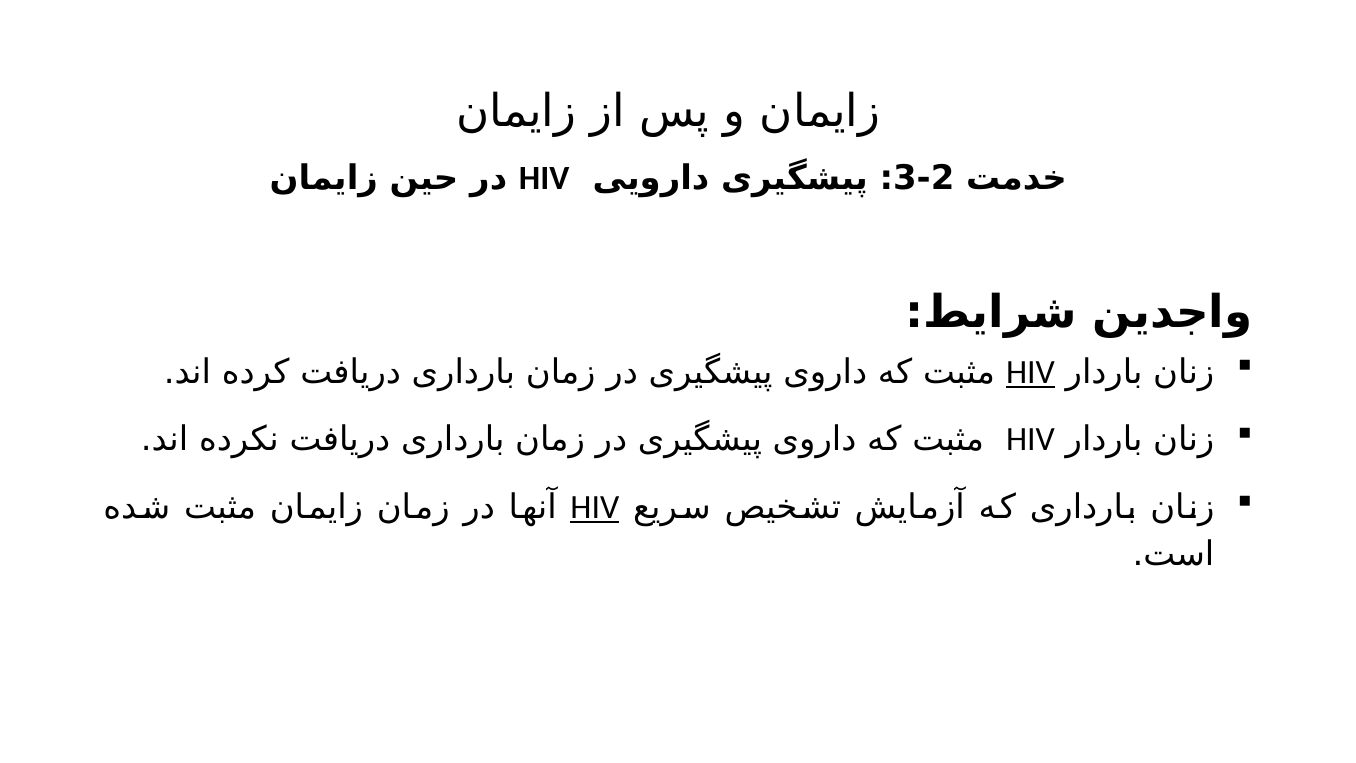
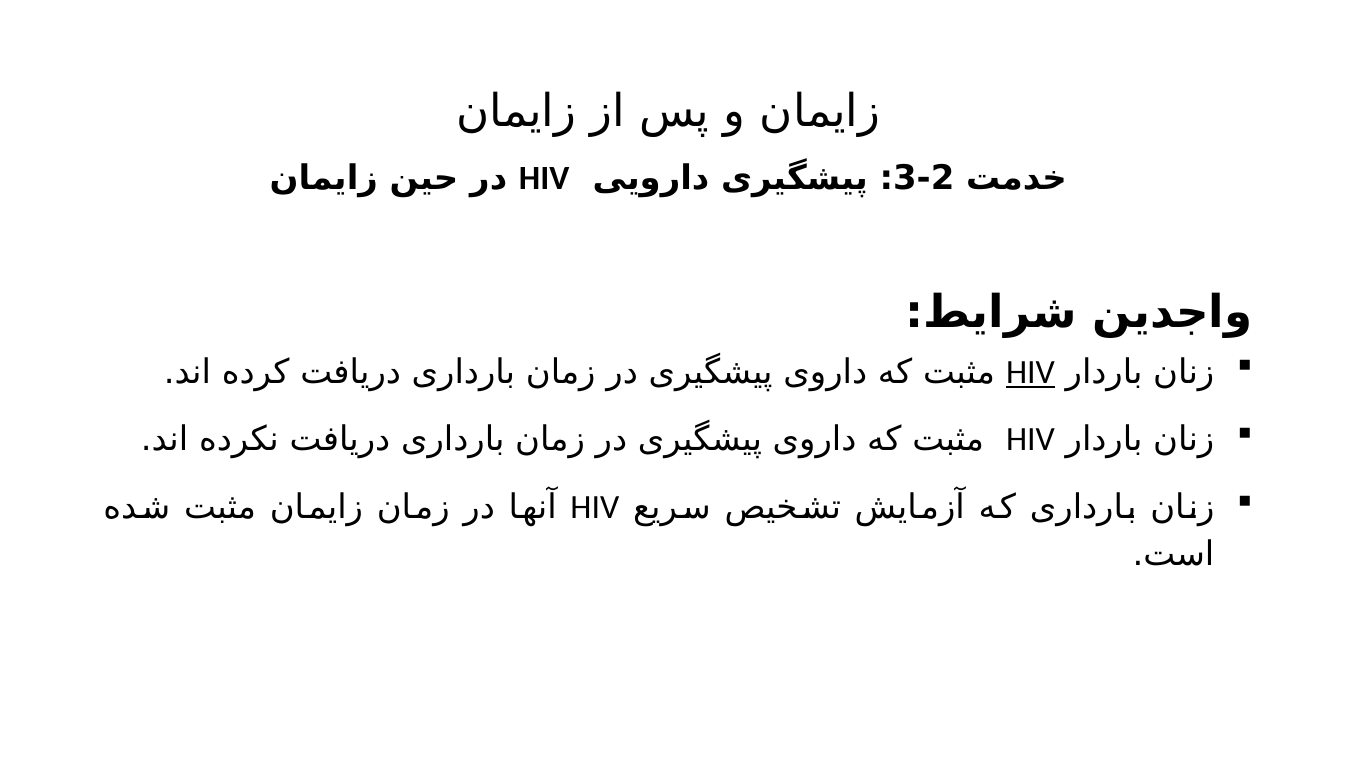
HIV underline: present -> none (595, 507)
